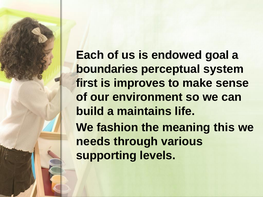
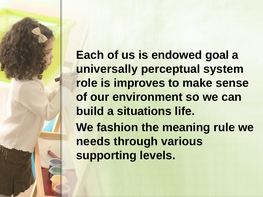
boundaries: boundaries -> universally (107, 69)
first: first -> role (87, 83)
maintains: maintains -> situations (144, 111)
this: this -> rule (224, 128)
